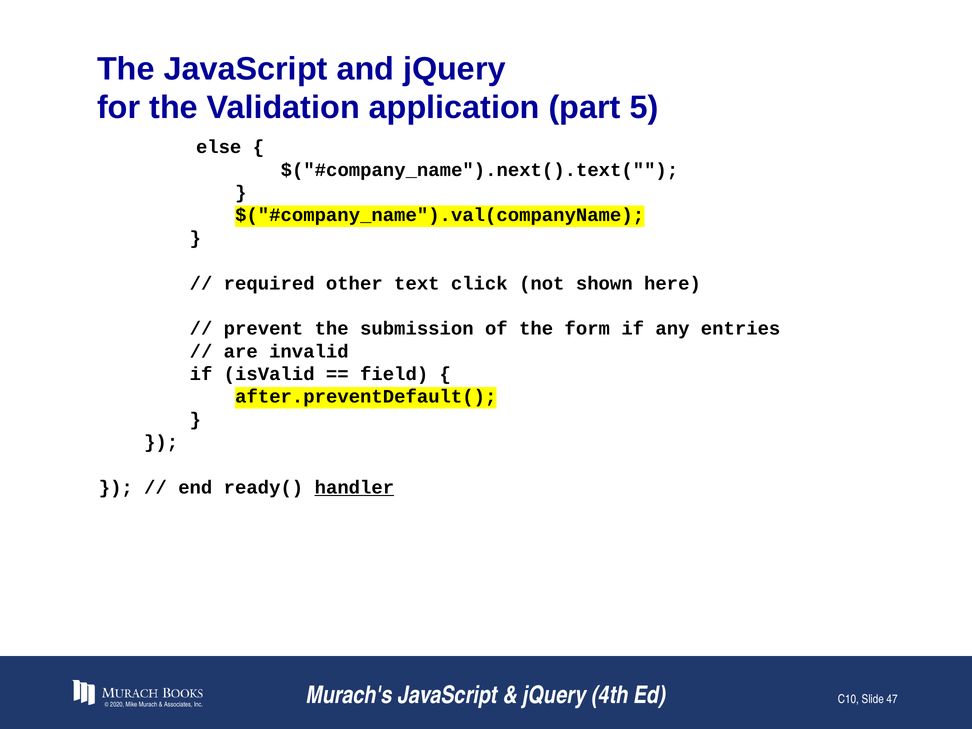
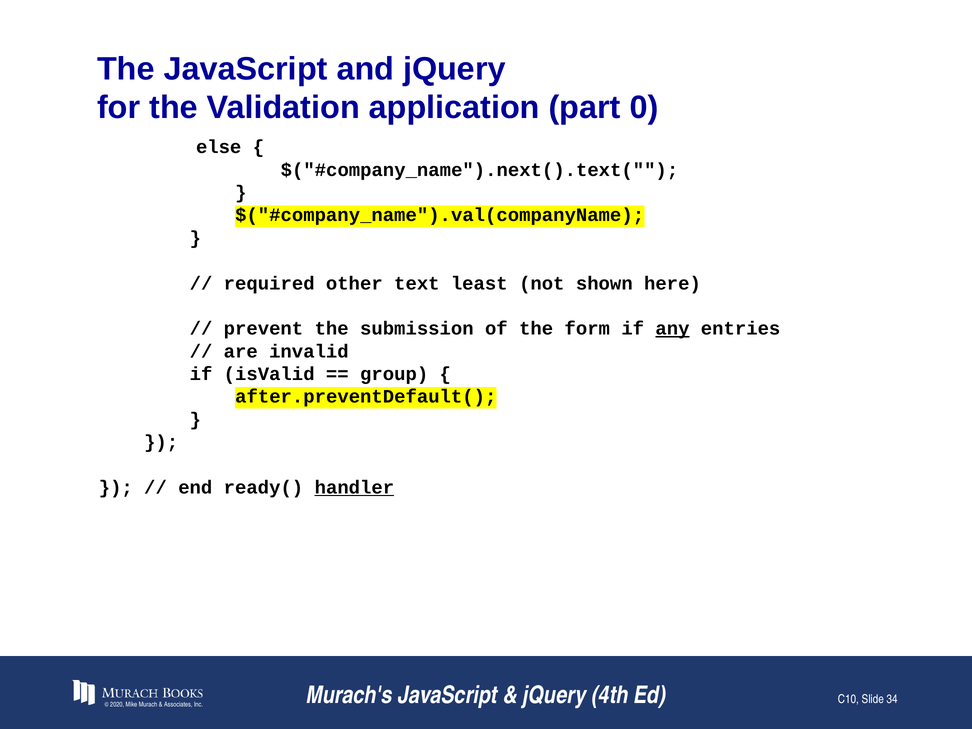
5: 5 -> 0 (644, 108)
click: click -> least (479, 283)
any underline: none -> present (672, 329)
field: field -> group (394, 374)
47: 47 -> 34 (892, 699)
